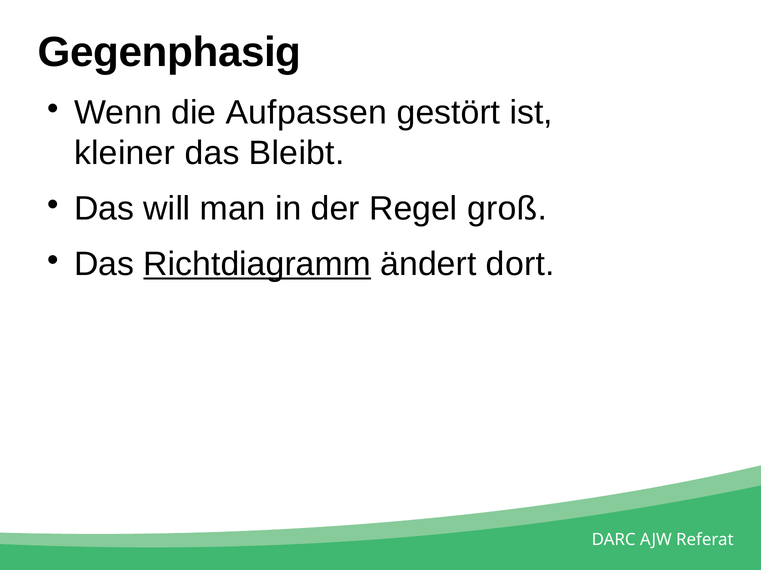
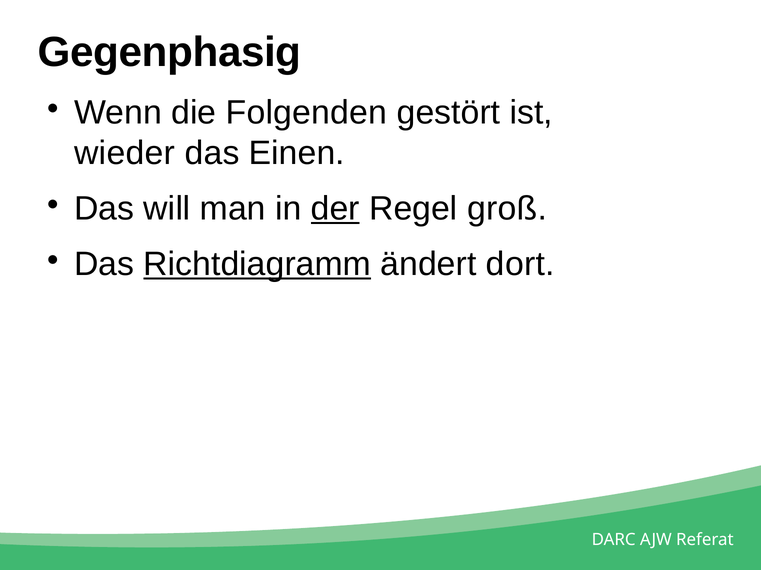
Aufpassen: Aufpassen -> Folgenden (306, 113)
kleiner: kleiner -> wieder (125, 153)
Bleibt: Bleibt -> Einen (297, 153)
der underline: none -> present (335, 209)
